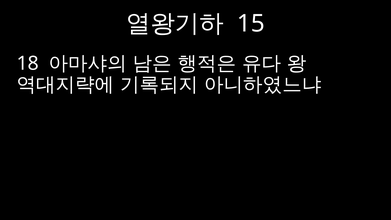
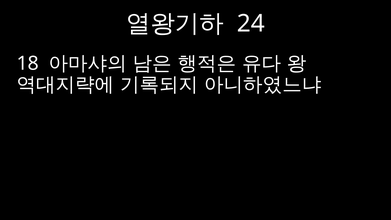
15: 15 -> 24 (251, 24)
